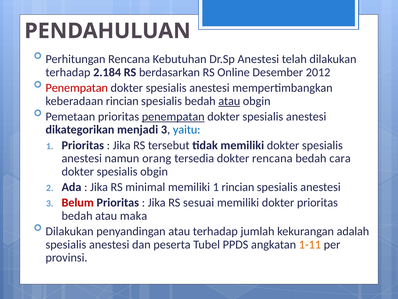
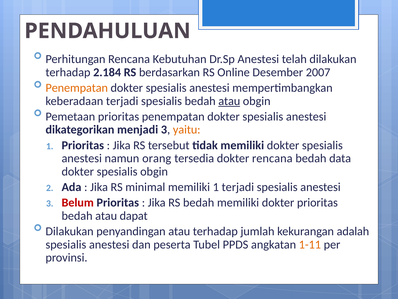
2012: 2012 -> 2007 (318, 72)
Penempatan colour: red -> orange (77, 88)
keberadaan rincian: rincian -> terjadi (122, 101)
penempatan underline: present -> none (173, 116)
yaitu colour: blue -> orange (187, 130)
cara: cara -> data (340, 158)
1 rincian: rincian -> terjadi (238, 187)
RS sesuai: sesuai -> bedah (199, 202)
maka: maka -> dapat (134, 215)
